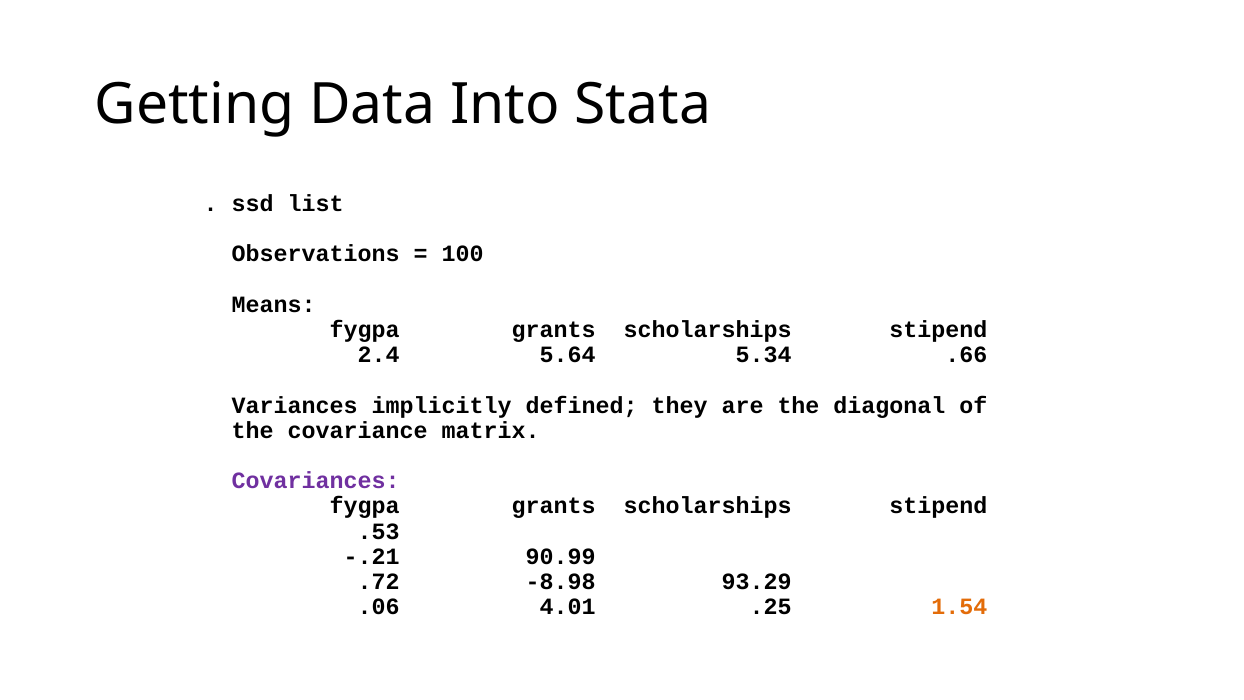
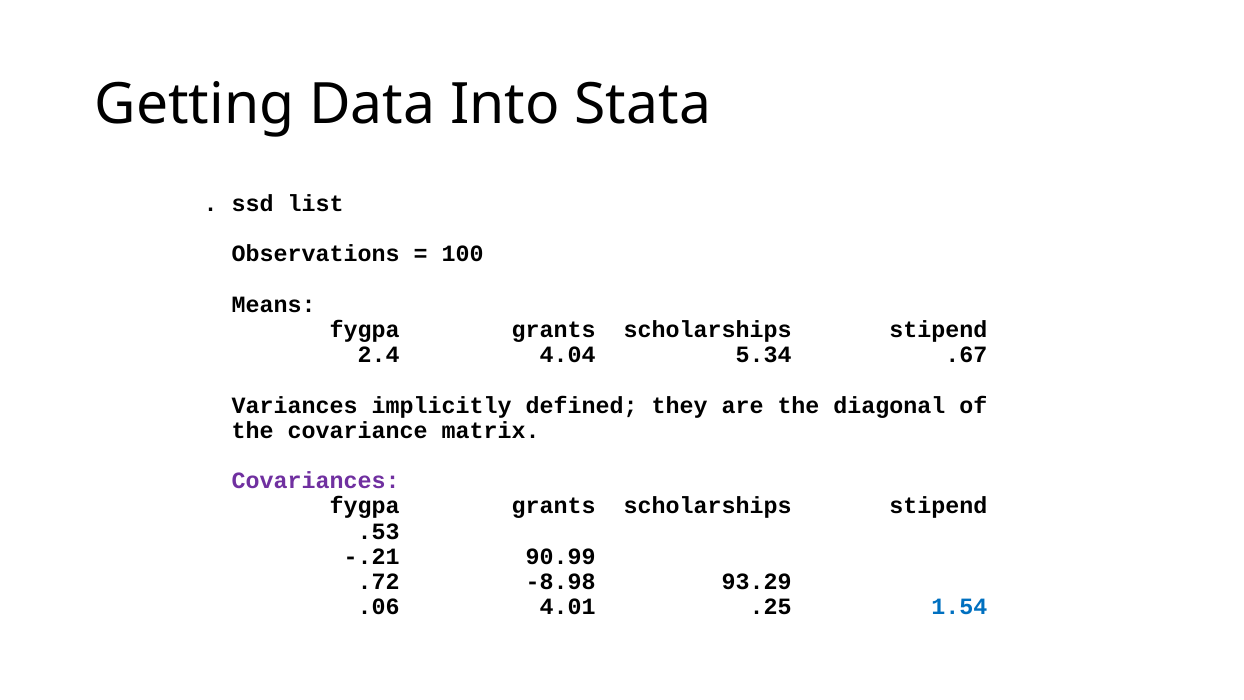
5.64: 5.64 -> 4.04 (568, 355)
.66: .66 -> .67 (966, 355)
1.54 colour: orange -> blue (959, 607)
